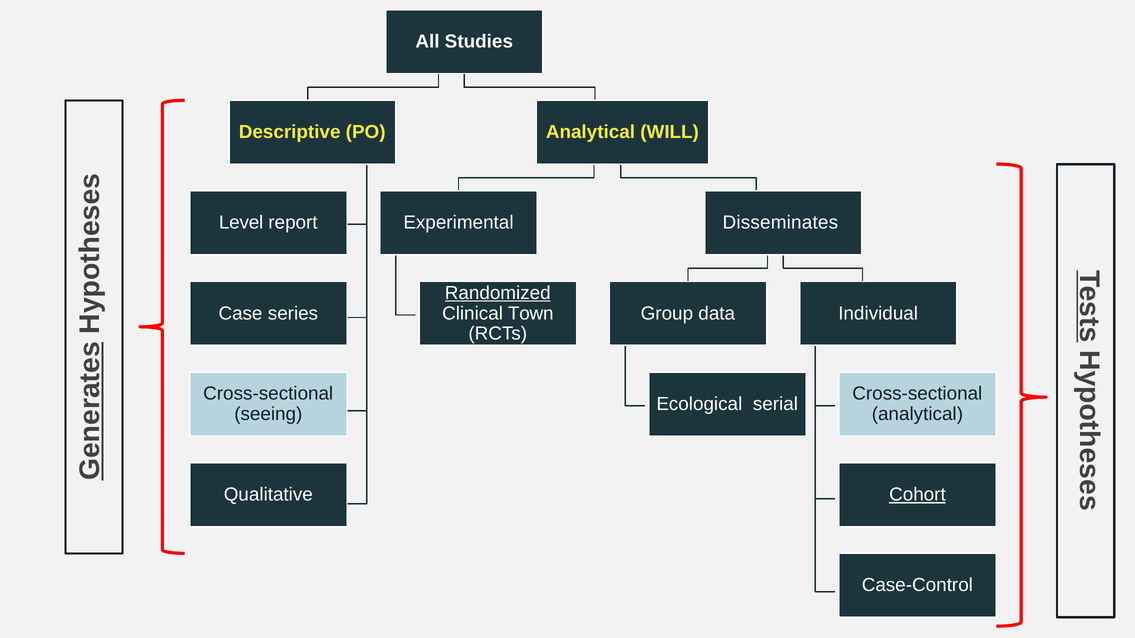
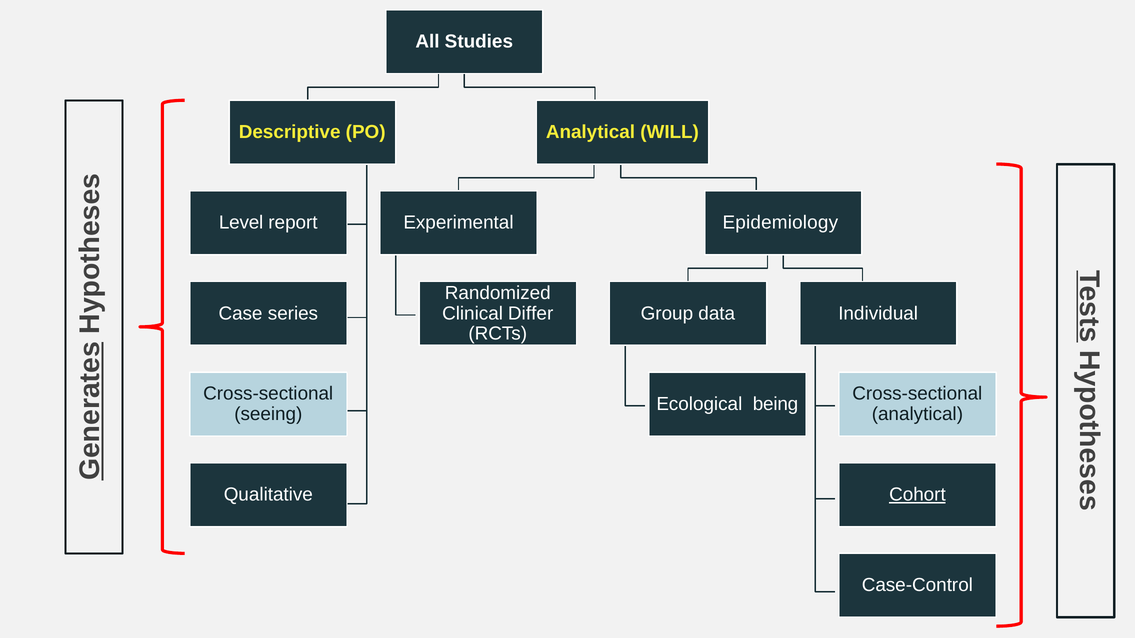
Disseminates: Disseminates -> Epidemiology (780, 223)
Randomized underline: present -> none (498, 293)
Town: Town -> Differ (531, 314)
serial: serial -> being (776, 404)
